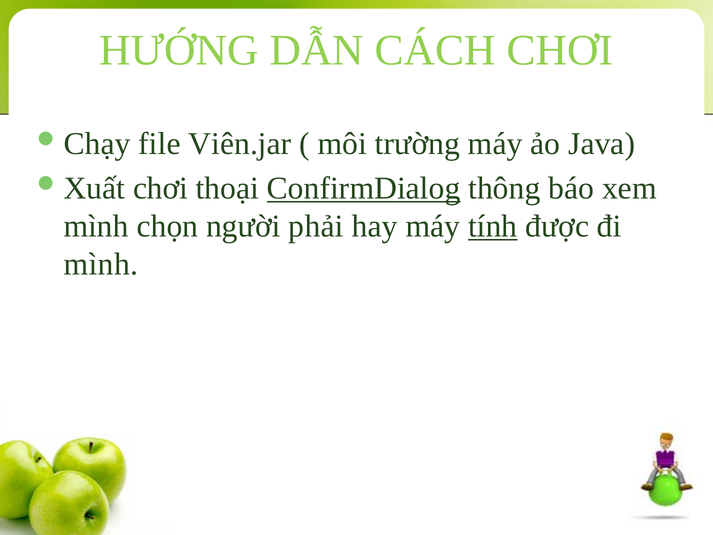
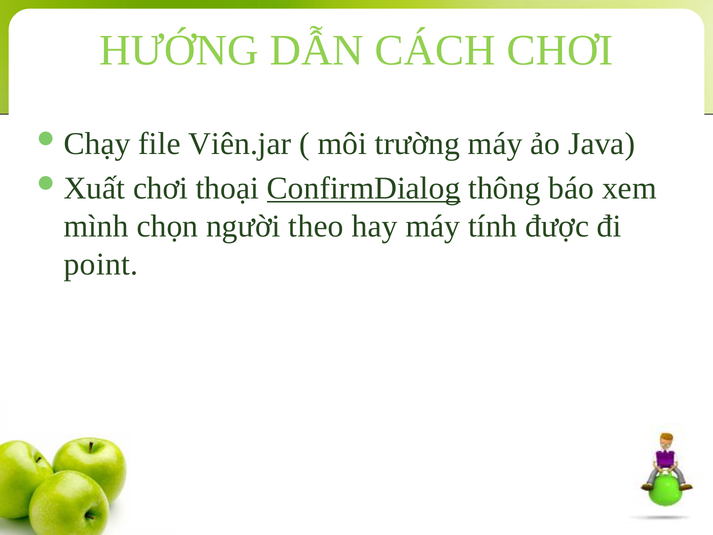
phải: phải -> theo (316, 226)
tính underline: present -> none (493, 226)
mình: mình -> point (101, 264)
